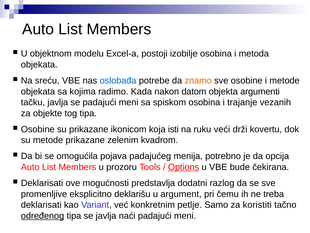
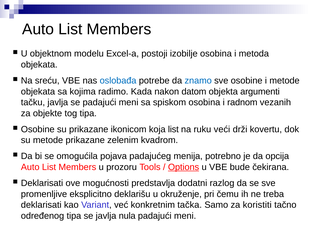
znamo colour: orange -> blue (198, 80)
trajanje: trajanje -> radnom (242, 102)
koja isti: isti -> list (173, 129)
argument: argument -> okruženje (181, 194)
petlje: petlje -> tačka (190, 204)
određenog underline: present -> none (43, 215)
naći: naći -> nula (127, 215)
